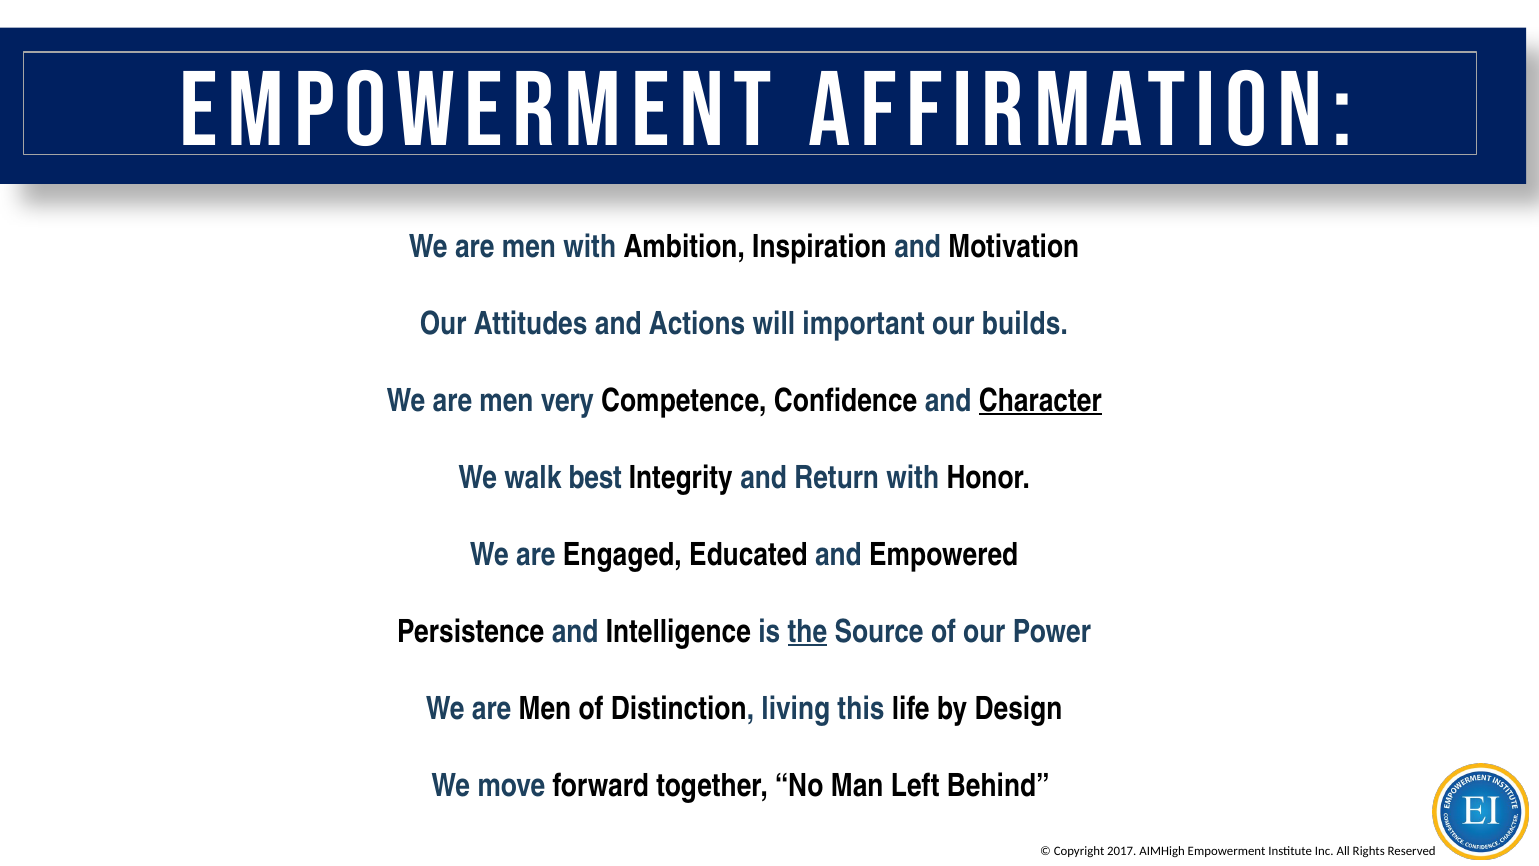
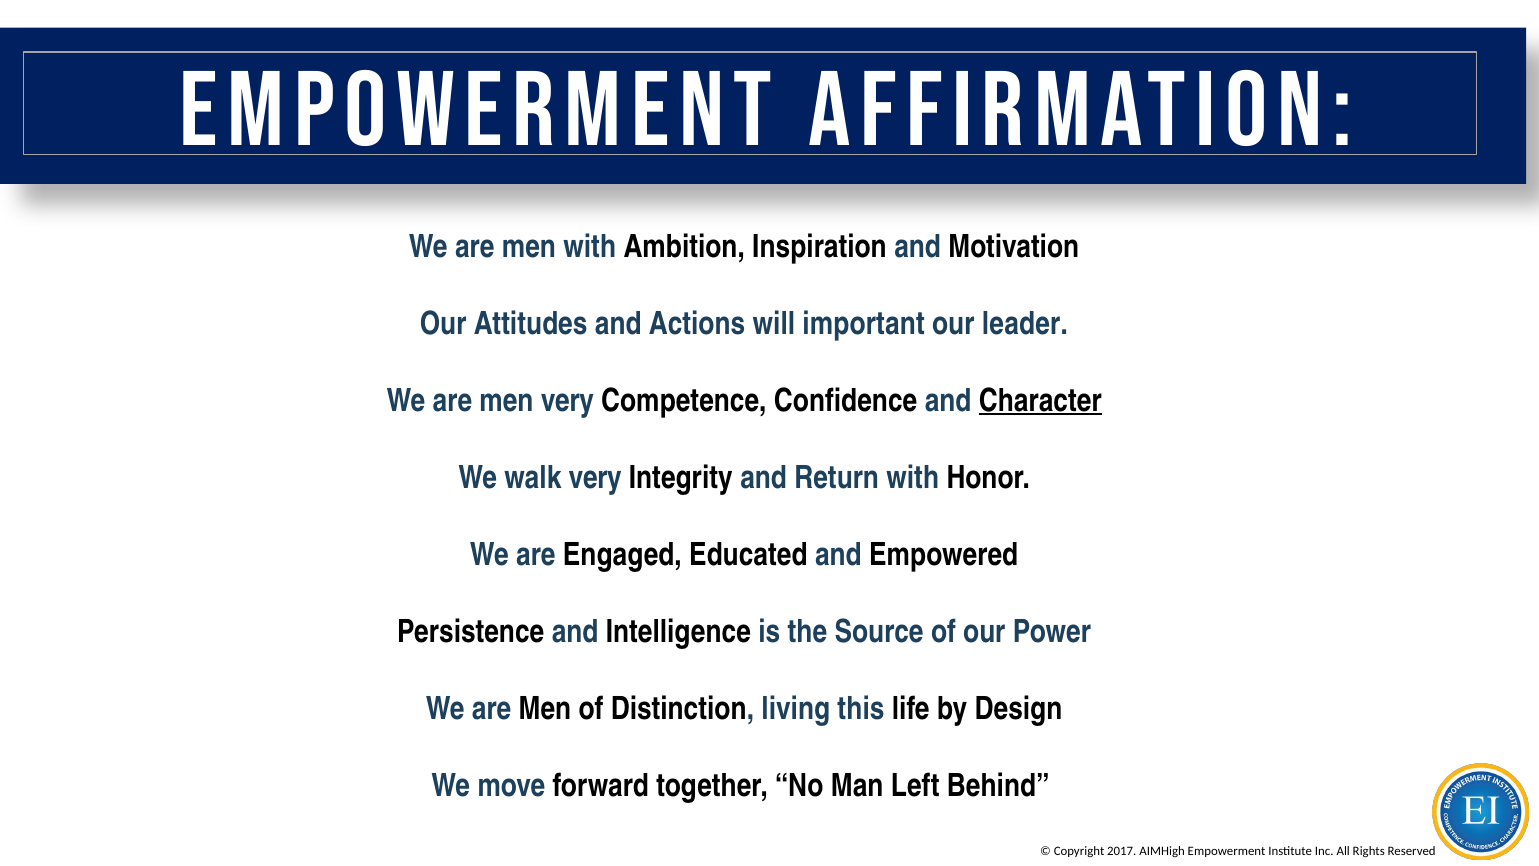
builds: builds -> leader (1025, 323)
walk best: best -> very (595, 477)
the underline: present -> none (807, 631)
